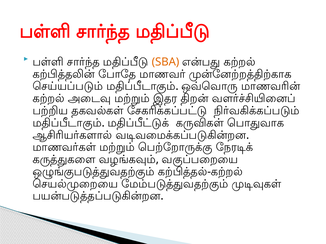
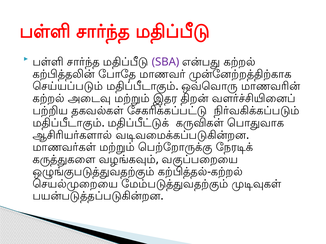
SBA colour: orange -> purple (165, 62)
